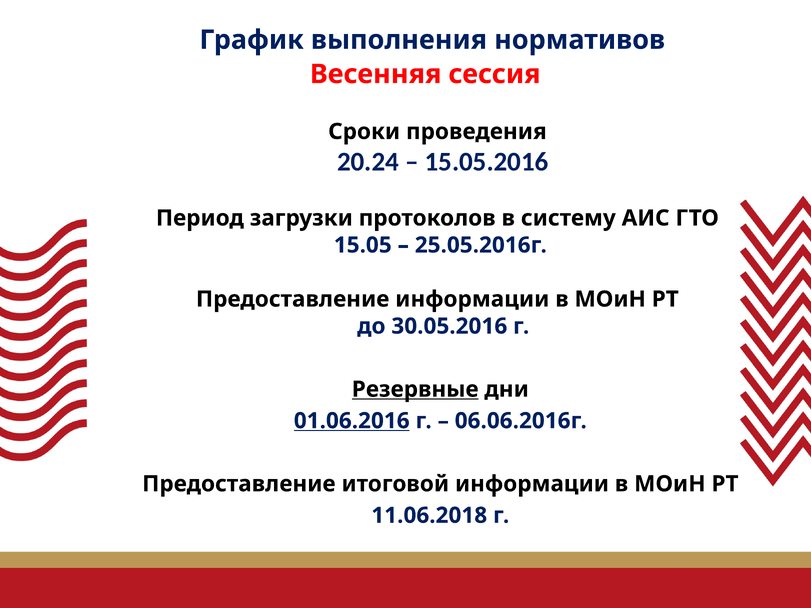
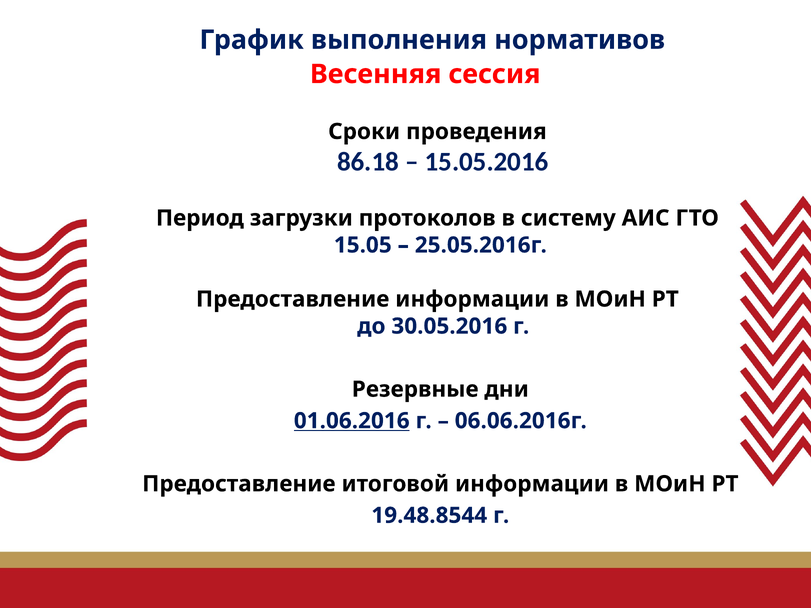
20.24: 20.24 -> 86.18 (368, 162)
Резервные underline: present -> none (415, 389)
11.06.2018: 11.06.2018 -> 19.48.8544 (429, 516)
